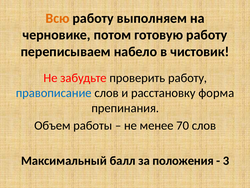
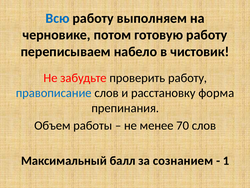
Всю colour: orange -> blue (57, 18)
положения: положения -> сознанием (183, 160)
3: 3 -> 1 (226, 160)
